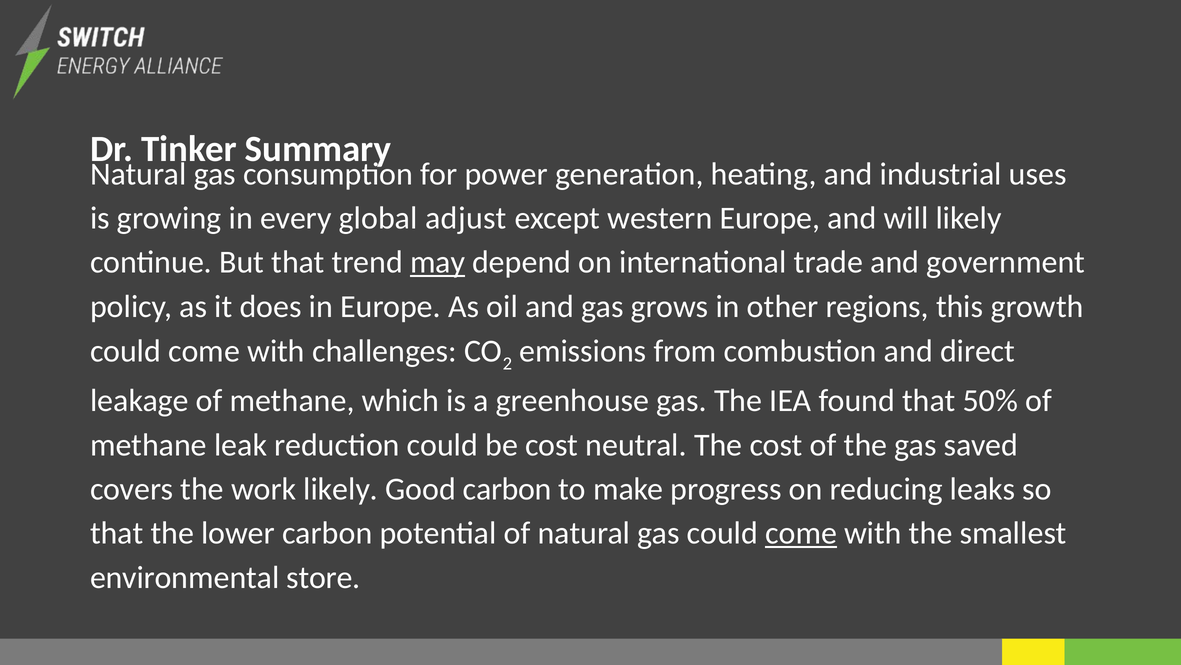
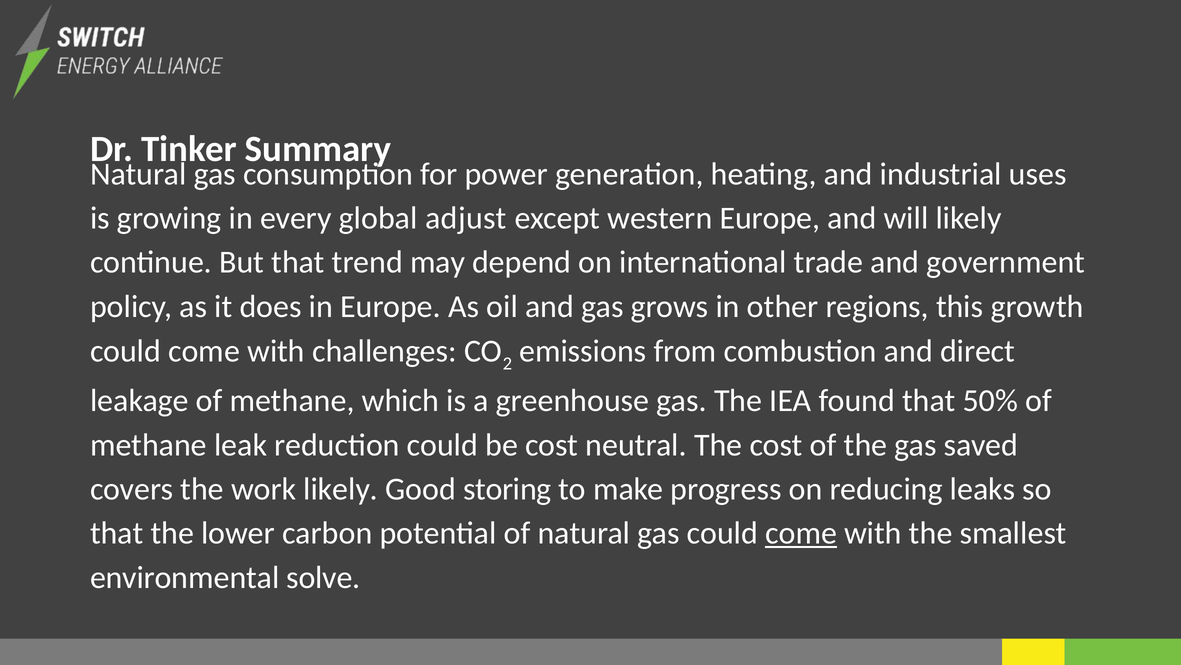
may underline: present -> none (438, 262)
Good carbon: carbon -> storing (507, 489)
store: store -> solve (323, 577)
